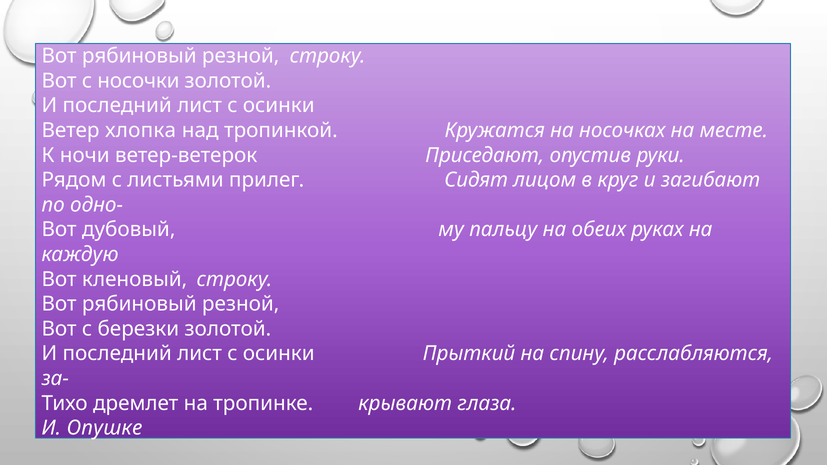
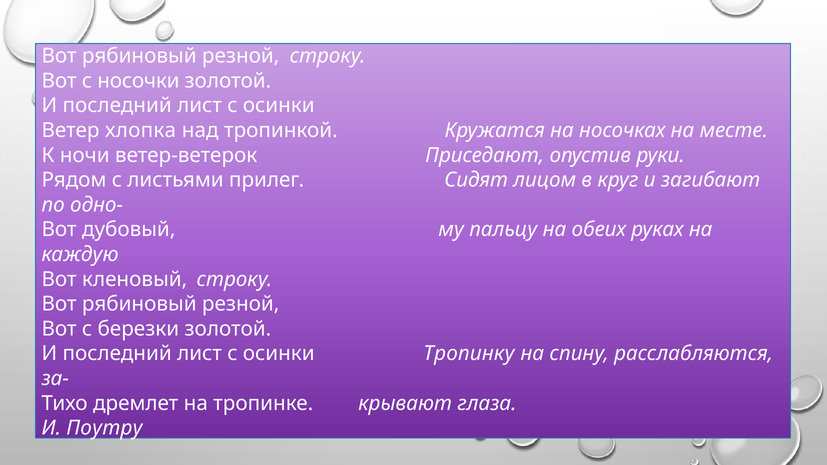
Прыткий: Прыткий -> Тропинку (469, 354)
Опушке: Опушке -> Поутру (105, 428)
